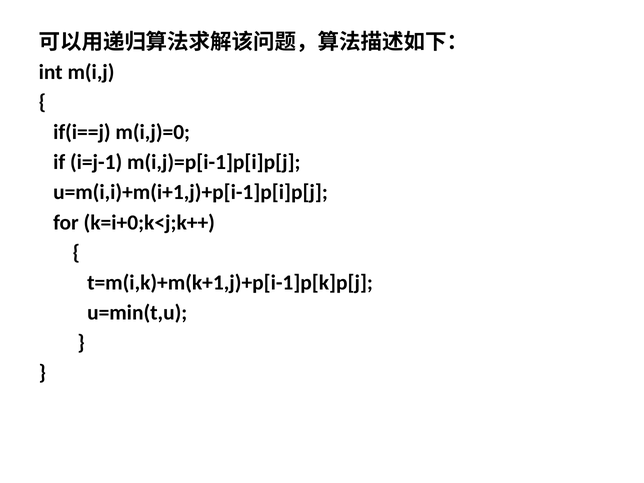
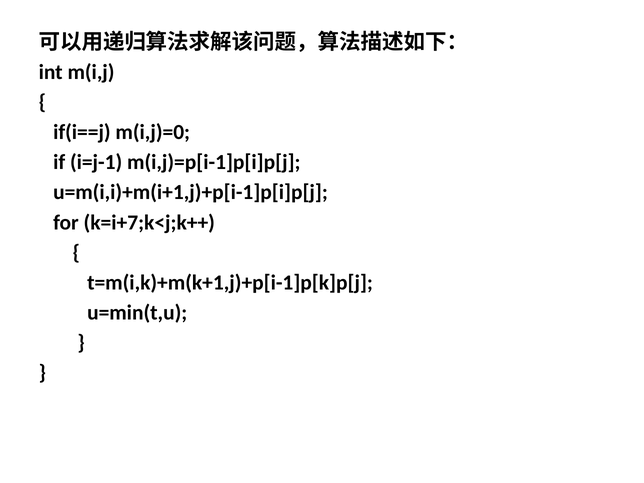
k=i+0;k<j;k++: k=i+0;k<j;k++ -> k=i+7;k<j;k++ (149, 222)
